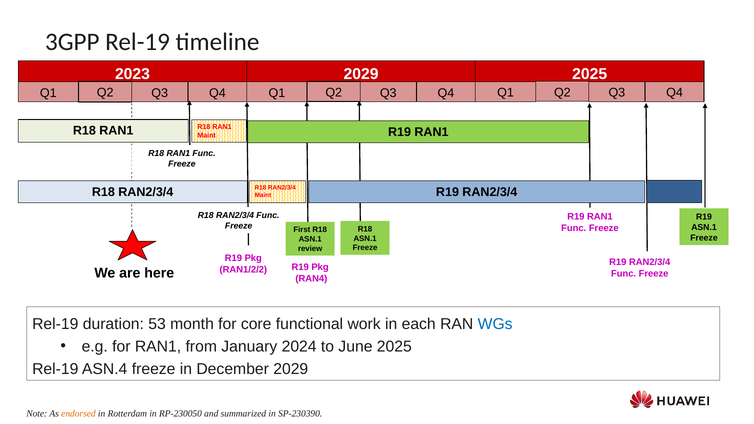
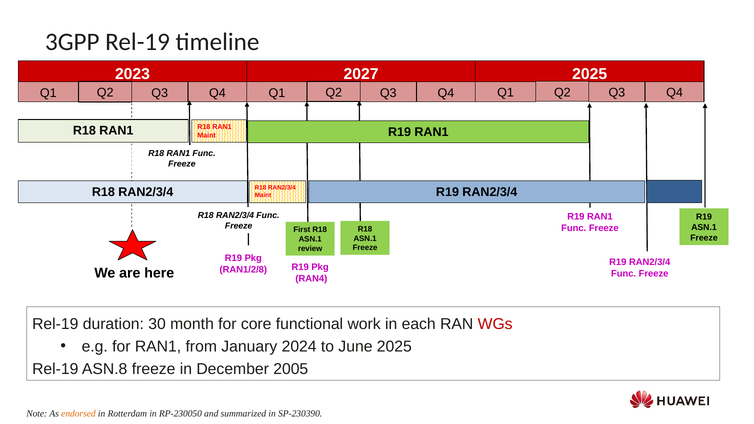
2029: 2029 -> 2027 (361, 74)
RAN1/2/2: RAN1/2/2 -> RAN1/2/8 (243, 269)
53: 53 -> 30 (157, 324)
WGs colour: blue -> red (495, 324)
ASN.4: ASN.4 -> ASN.8 (105, 369)
December 2029: 2029 -> 2005 (291, 369)
